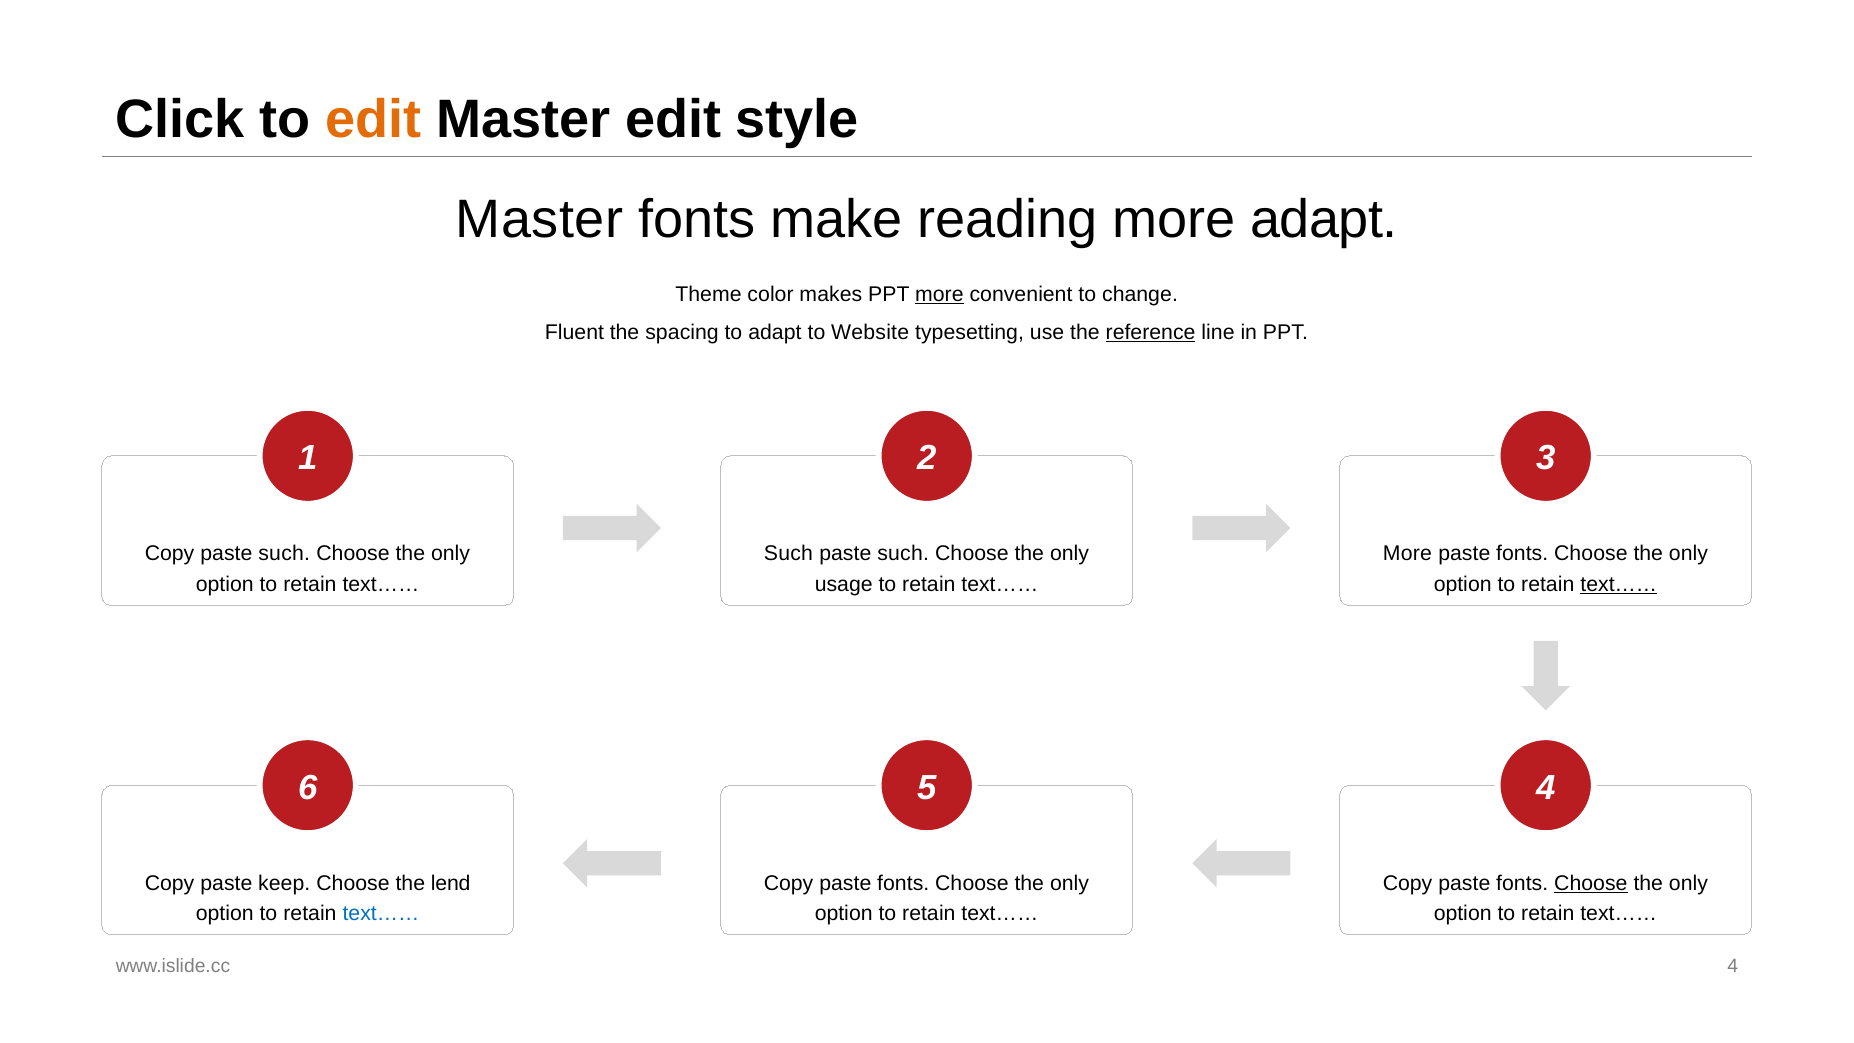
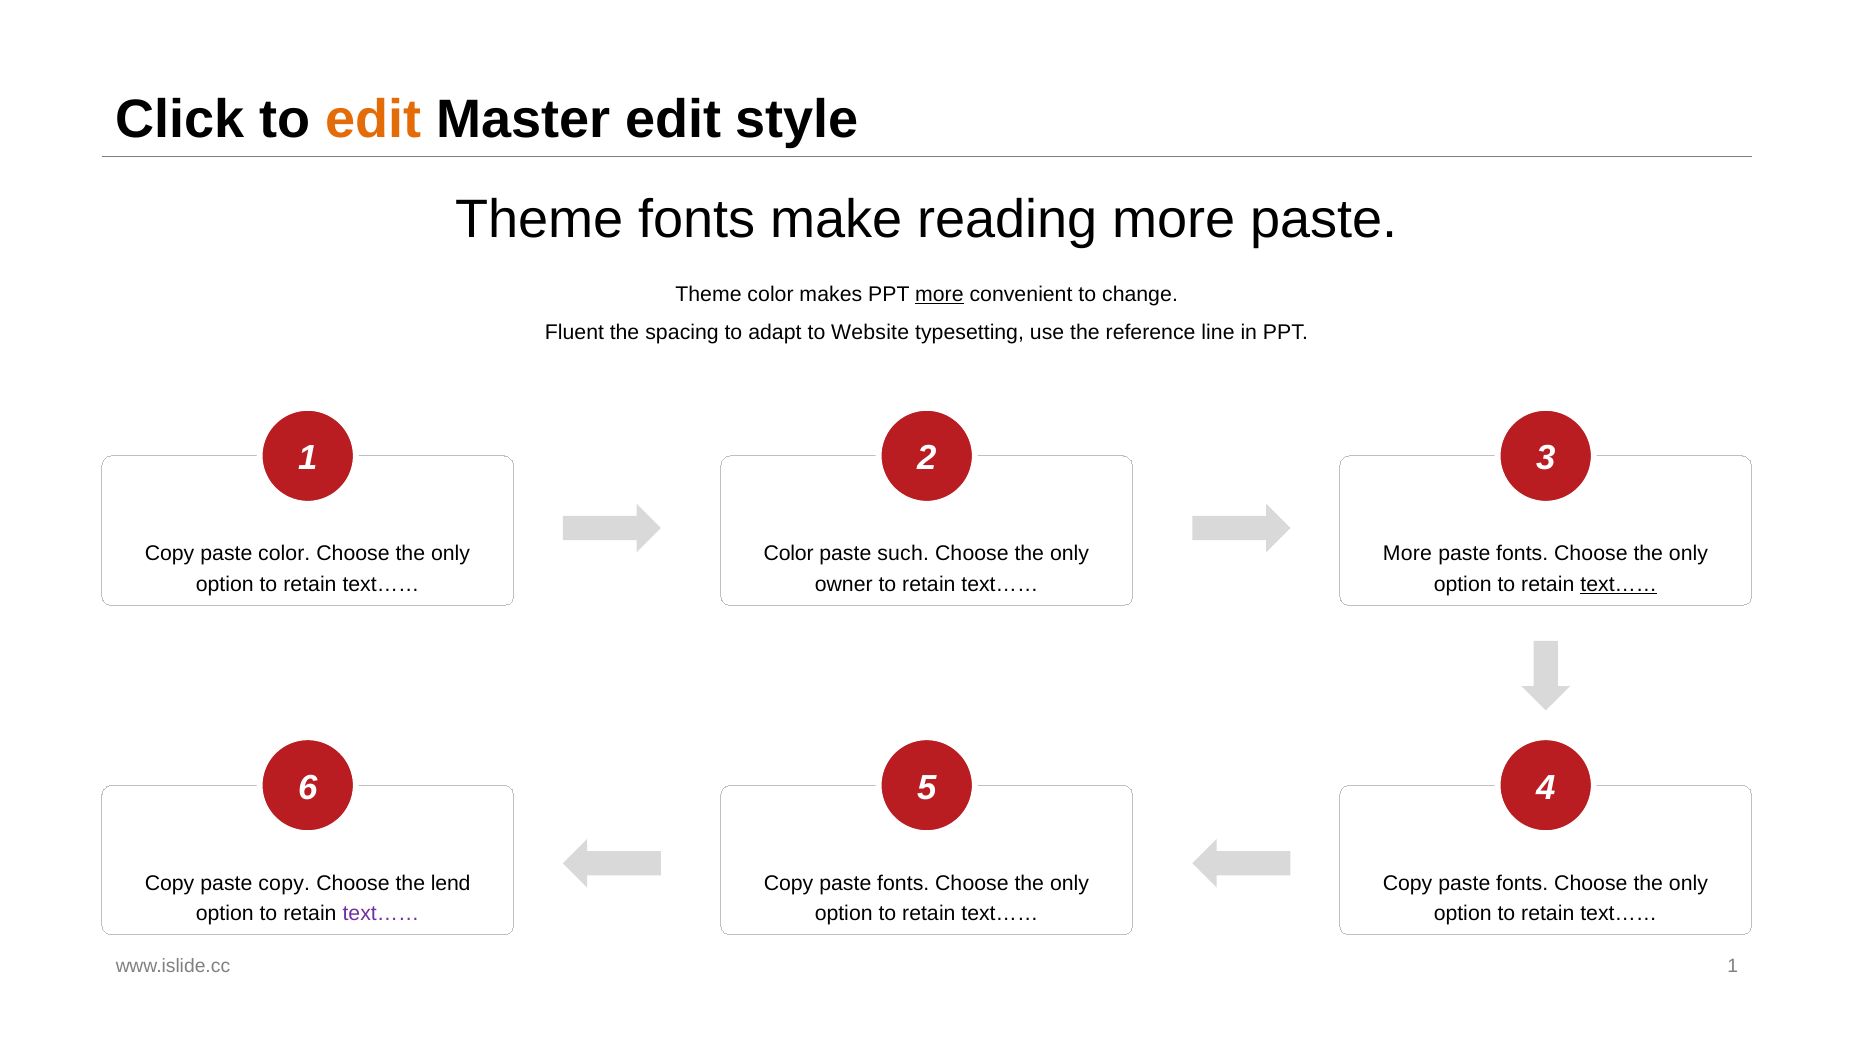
Master: Master -> Theme (540, 220)
reading more adapt: adapt -> paste (1324, 220)
reference underline: present -> none (1151, 333)
Copy paste such: such -> color (284, 554)
Such: Such -> Color (789, 554)
usage: usage -> owner (844, 584)
paste keep: keep -> copy (284, 883)
Choose underline: present -> none (1591, 883)
text…… colour: blue -> purple (381, 914)
www.islide.cc 4: 4 -> 1 (1733, 966)
